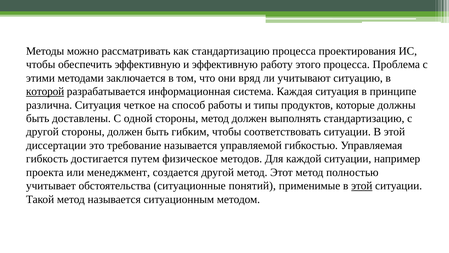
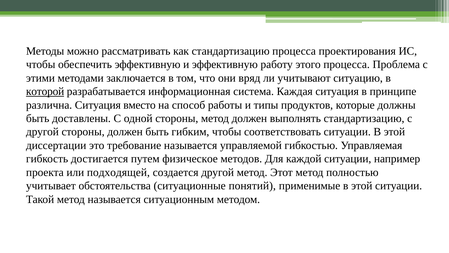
четкое: четкое -> вместо (140, 105)
менеджмент: менеджмент -> подходящей (118, 172)
этой underline: present -> none (362, 186)
